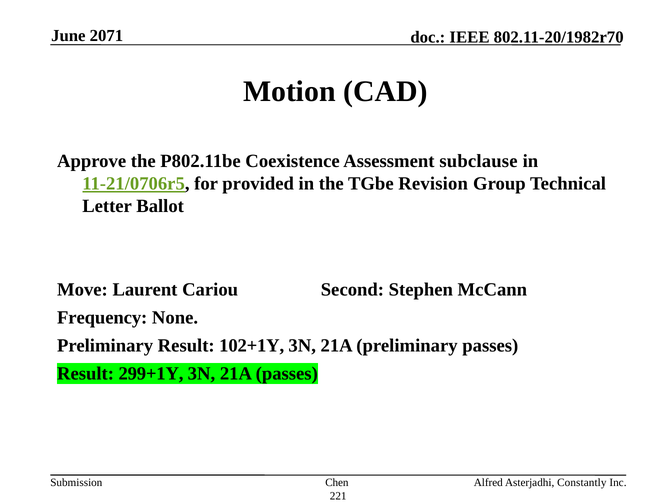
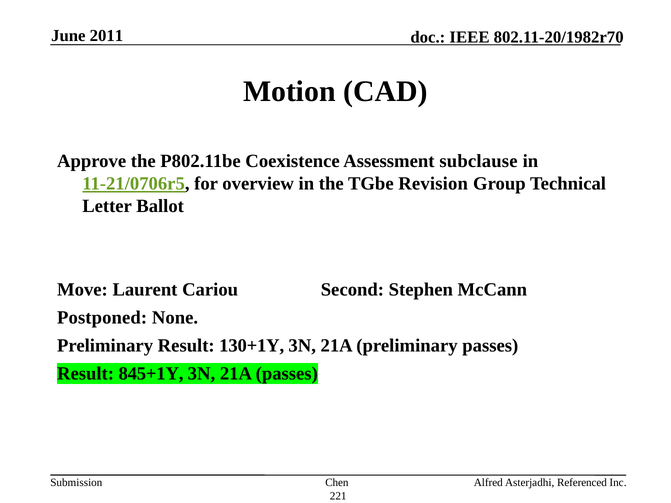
2071: 2071 -> 2011 (106, 36)
provided: provided -> overview (258, 184)
Frequency: Frequency -> Postponed (102, 318)
102+1Y: 102+1Y -> 130+1Y (252, 346)
299+1Y: 299+1Y -> 845+1Y (151, 374)
Constantly: Constantly -> Referenced (582, 483)
